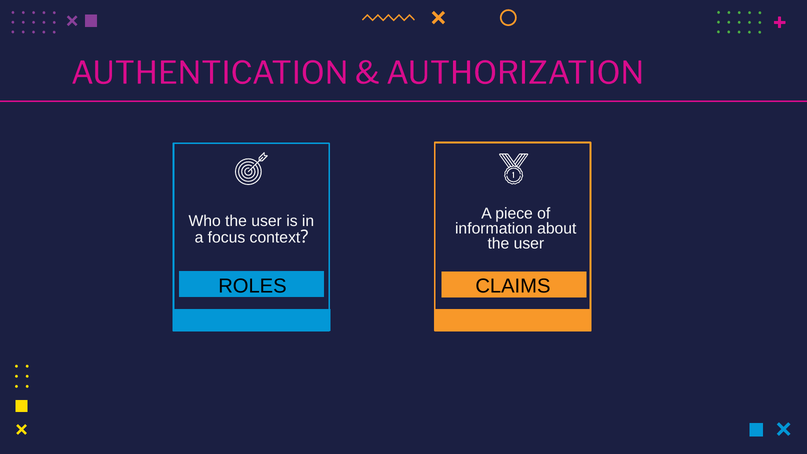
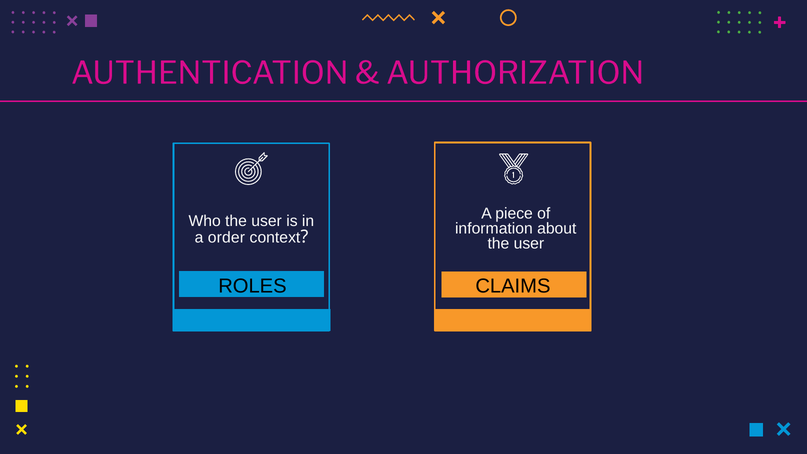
focus: focus -> order (226, 238)
